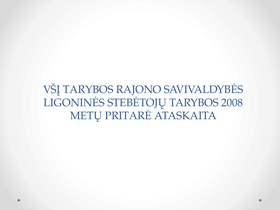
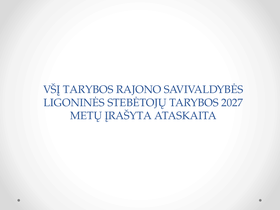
2008: 2008 -> 2027 (232, 103)
PRITARĖ: PRITARĖ -> ĮRAŠYTA (128, 116)
